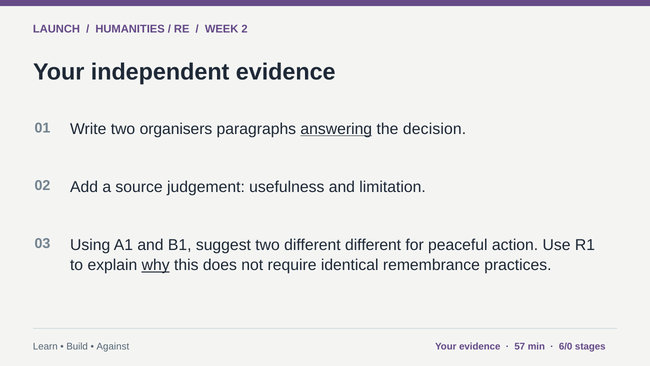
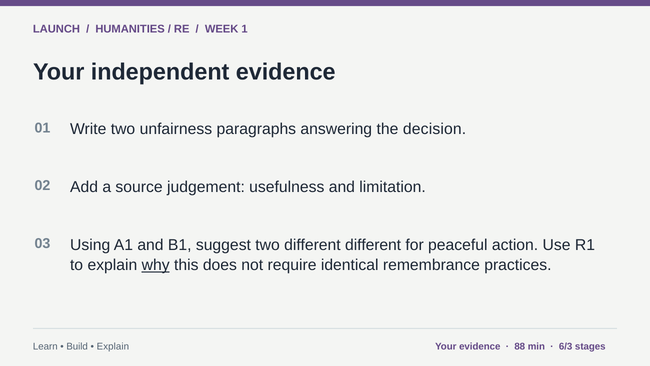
2: 2 -> 1 (245, 29)
organisers: organisers -> unfairness (176, 129)
answering underline: present -> none (336, 129)
Against: Against -> Explain (113, 346)
57: 57 -> 88 (520, 346)
6/0: 6/0 -> 6/3 (566, 346)
